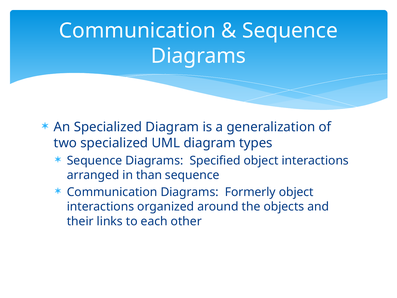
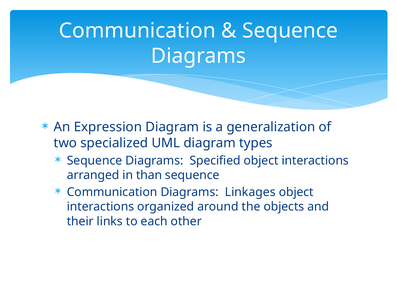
An Specialized: Specialized -> Expression (108, 127)
Formerly: Formerly -> Linkages (250, 192)
